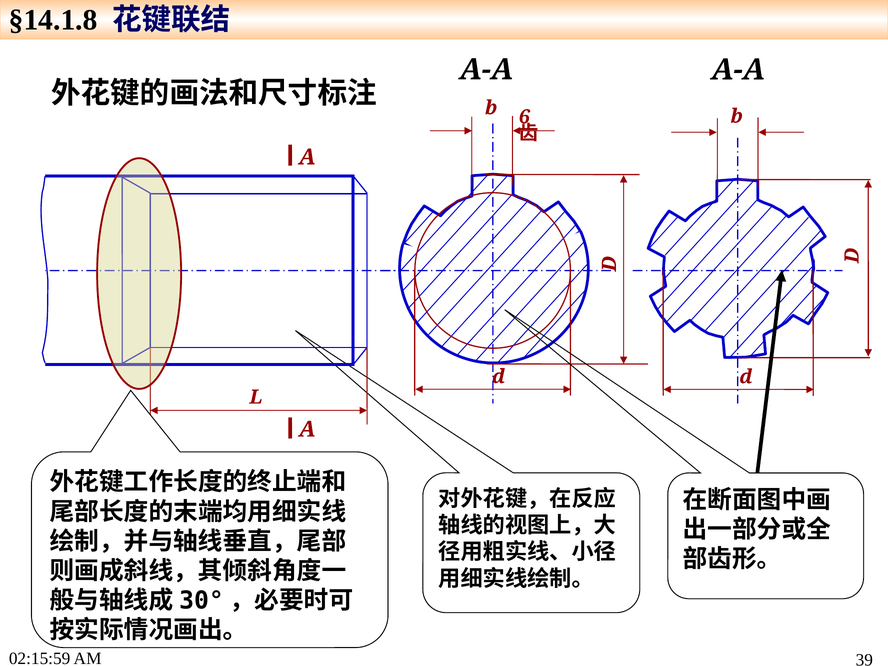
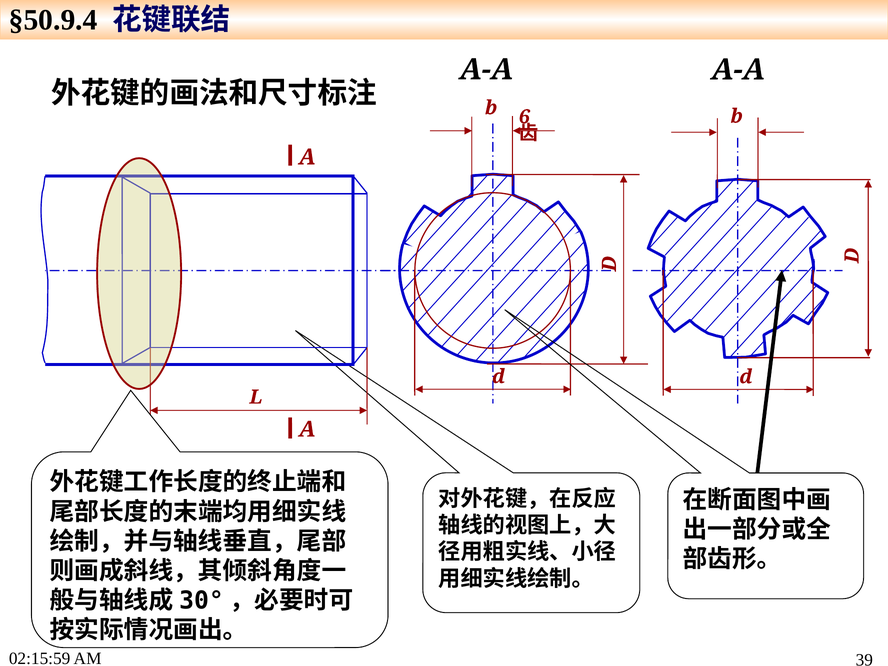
§14.1.8: §14.1.8 -> §50.9.4 (53, 20)
